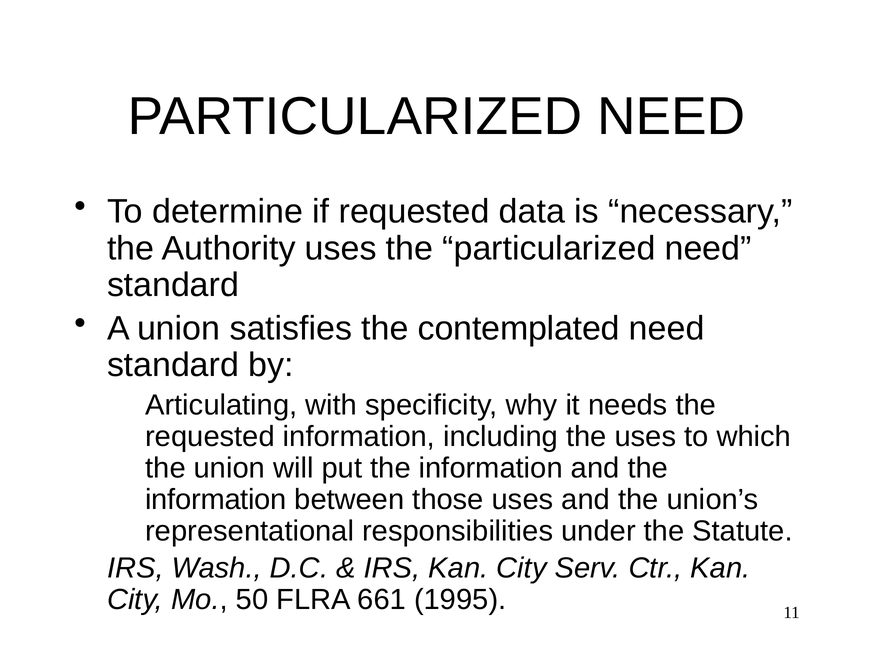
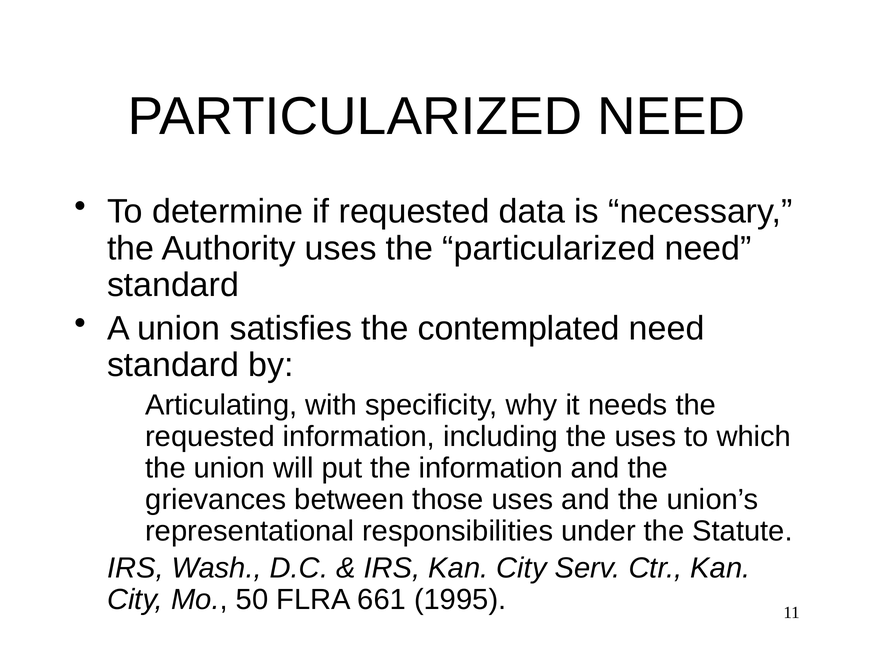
information: information -> grievances (216, 500)
